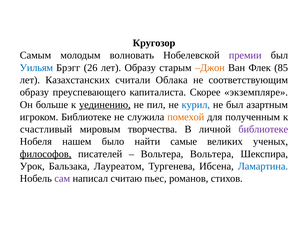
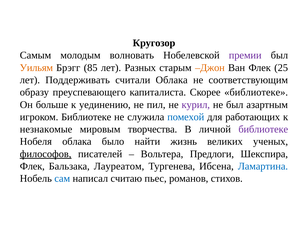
Уильям colour: blue -> orange (36, 68)
26: 26 -> 85 (91, 68)
лет Образу: Образу -> Разных (140, 68)
85: 85 -> 25 (281, 68)
Казахстанских: Казахстанских -> Поддерживать (78, 80)
Скорее экземпляре: экземпляре -> библиотеке (256, 92)
уединению underline: present -> none (105, 105)
курил colour: blue -> purple (196, 105)
помехой colour: orange -> blue (186, 117)
полученным: полученным -> работающих (253, 117)
счастливый: счастливый -> незнакомые (46, 129)
Нобеля нашем: нашем -> облака (77, 142)
самые: самые -> жизнь (184, 142)
Вольтера Вольтера: Вольтера -> Предлоги (212, 154)
Урок: Урок -> Флек (32, 166)
сам colour: purple -> blue (62, 179)
